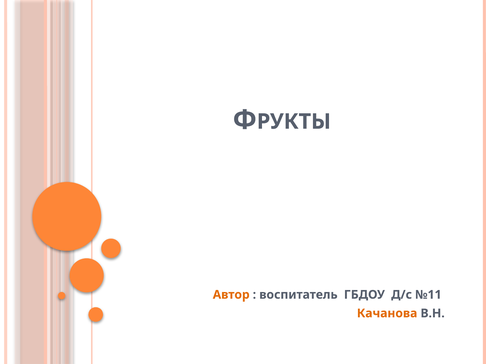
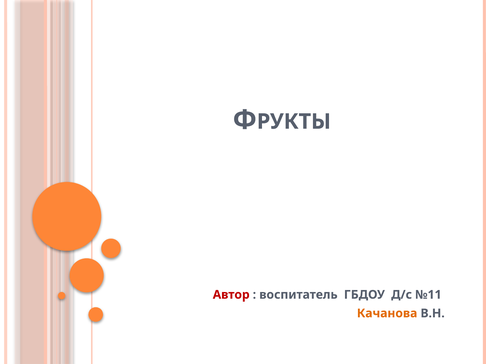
Автор colour: orange -> red (231, 295)
